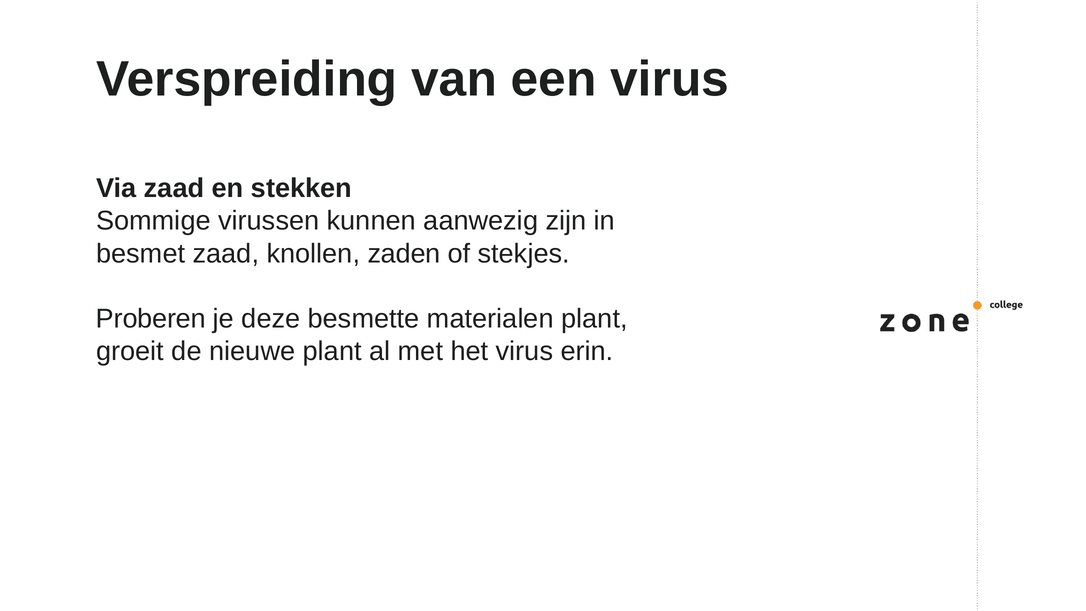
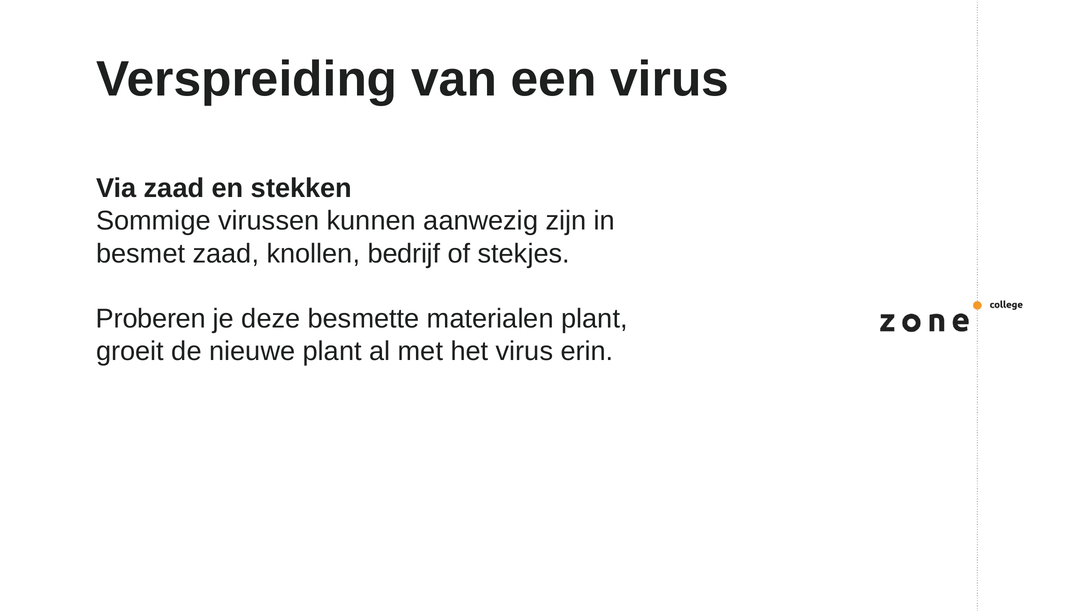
zaden: zaden -> bedrijf (404, 254)
